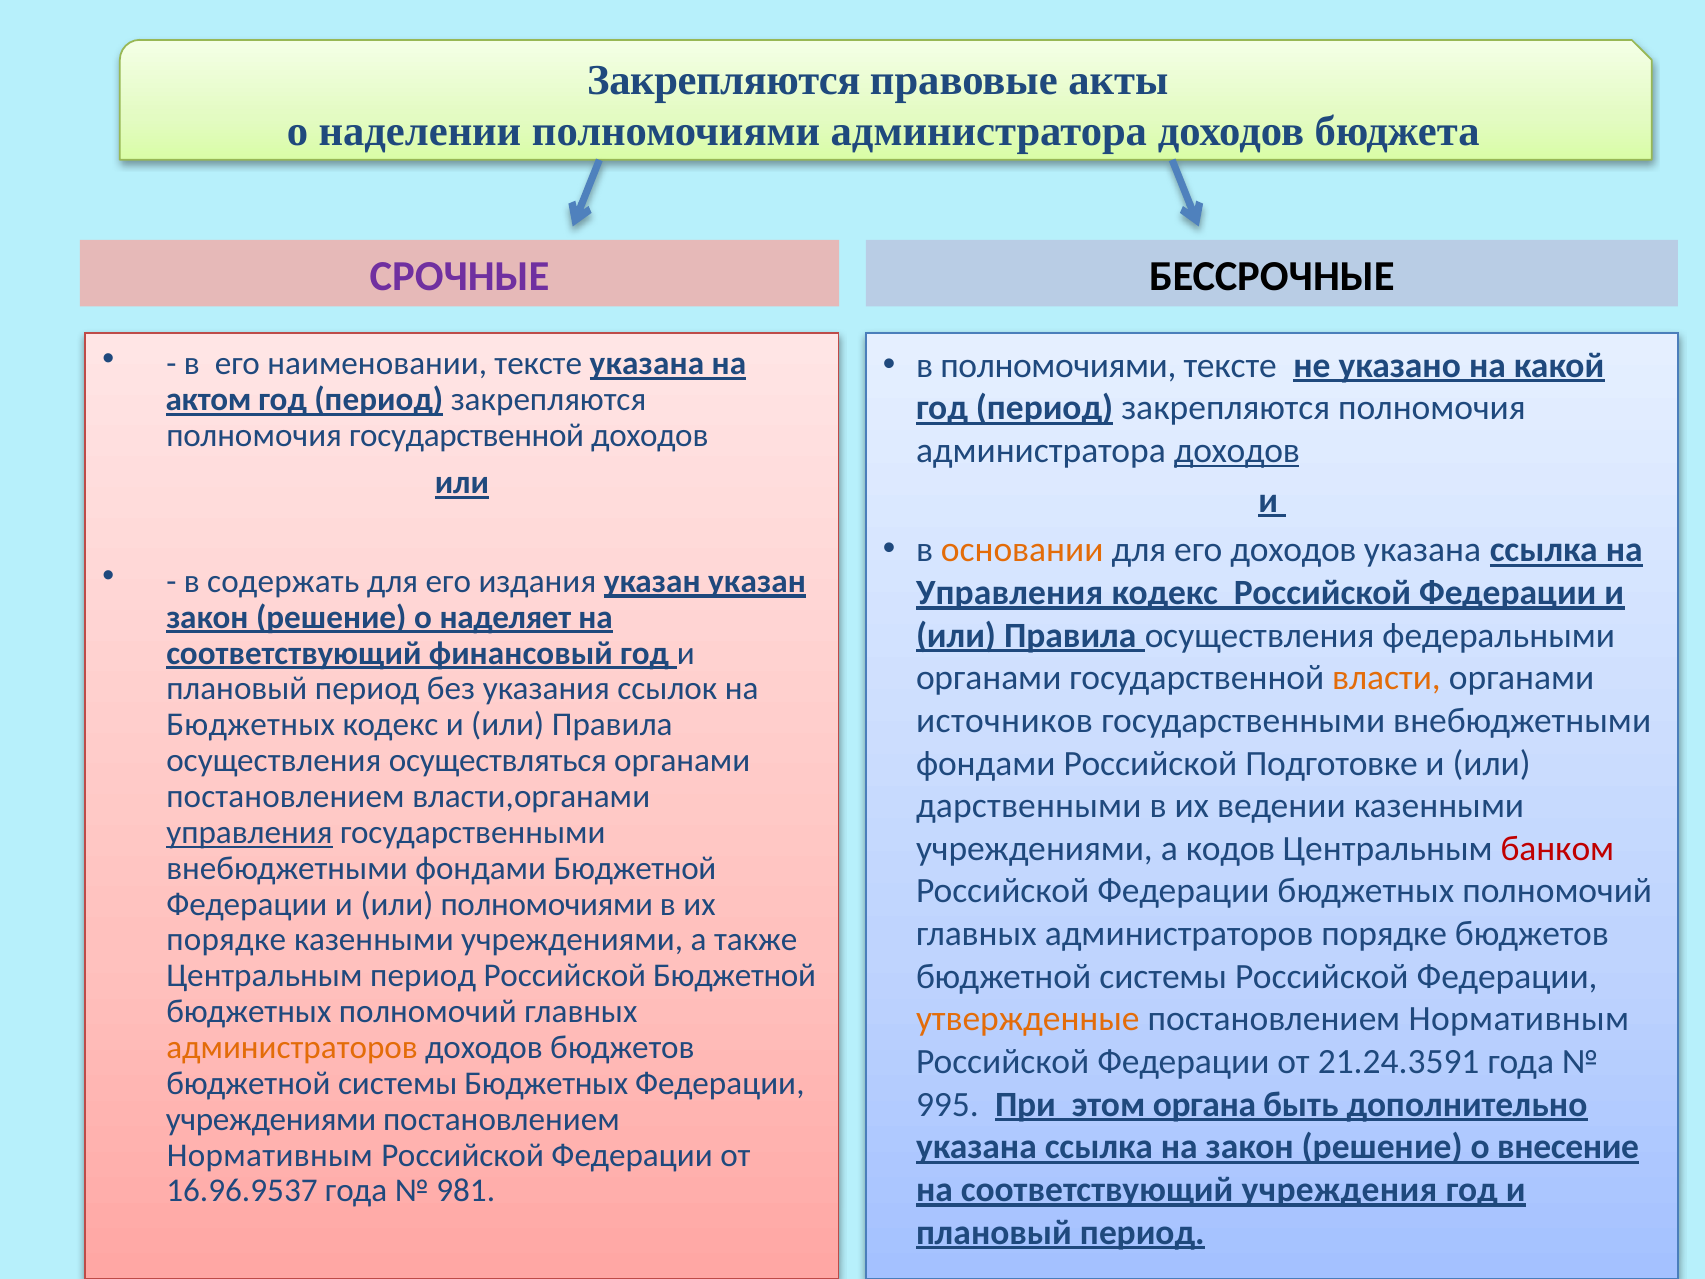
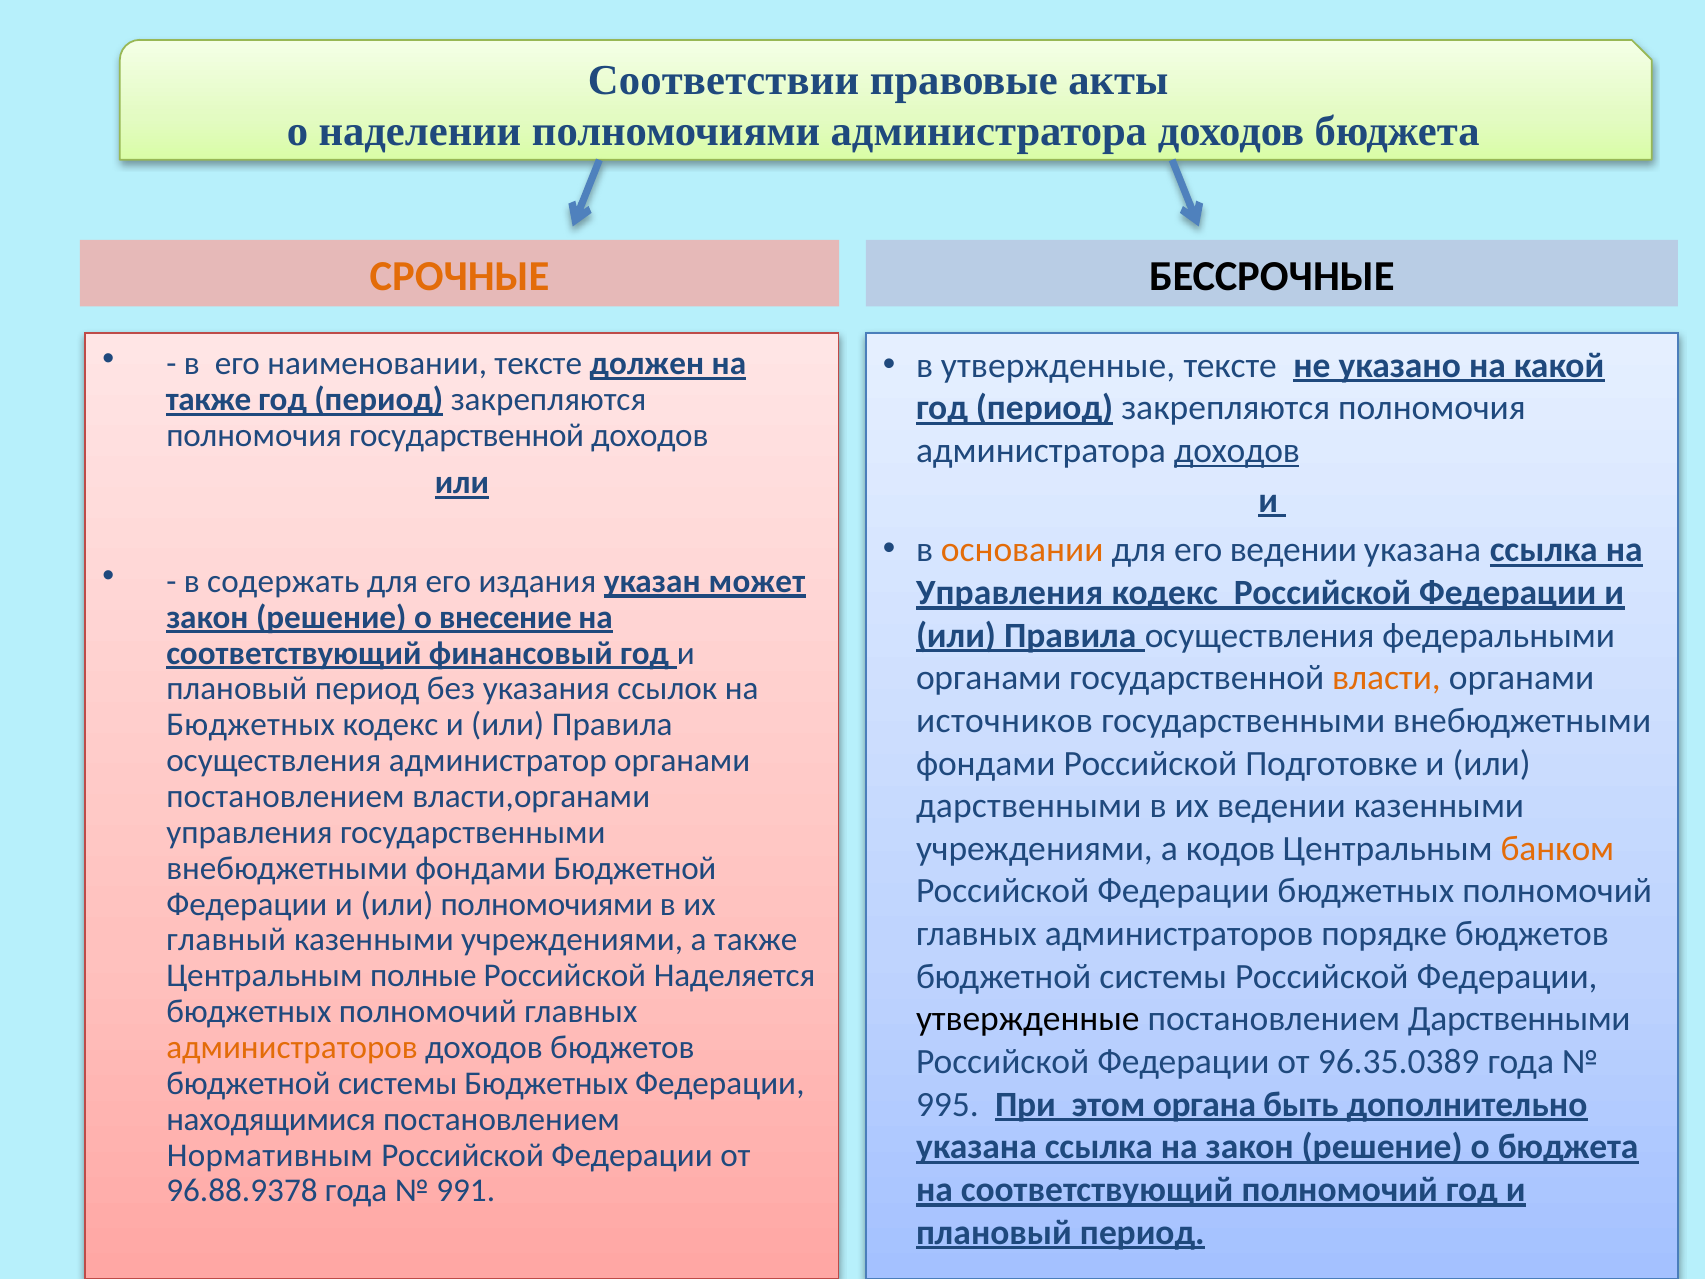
Закрепляются: Закрепляются -> Соответствии (724, 80)
СРОЧНЫЕ colour: purple -> orange (460, 277)
тексте указана: указана -> должен (647, 364)
в полномочиями: полномочиями -> утвержденные (1058, 365)
актом: актом -> также (209, 400)
его доходов: доходов -> ведении (1293, 550)
указан указан: указан -> может (757, 581)
наделяет: наделяет -> внесение (505, 617)
осуществляться: осуществляться -> администратор (498, 761)
управления underline: present -> none (249, 832)
банком colour: red -> orange (1557, 848)
порядке: порядке -> главный (226, 940)
Центральным период: период -> полные (423, 976)
Российской Бюджетной: Бюджетной -> Наделяется (735, 976)
утвержденные colour: orange -> black (1028, 1019)
Нормативным: Нормативным -> Дарственными (1519, 1019)
21.24.3591: 21.24.3591 -> 96.35.0389 (1399, 1062)
учреждениями: учреждениями -> находящимися (271, 1119)
о внесение: внесение -> бюджета (1568, 1147)
соответствующий учреждения: учреждения -> полномочий (1340, 1189)
16.96.9537: 16.96.9537 -> 96.88.9378 (242, 1191)
981: 981 -> 991 (466, 1191)
